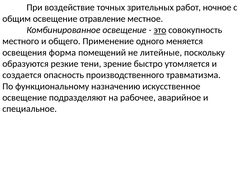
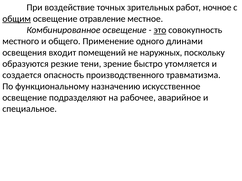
общим underline: none -> present (17, 19)
меняется: меняется -> длинами (184, 41)
форма: форма -> входит (62, 53)
литейные: литейные -> наружных (161, 53)
